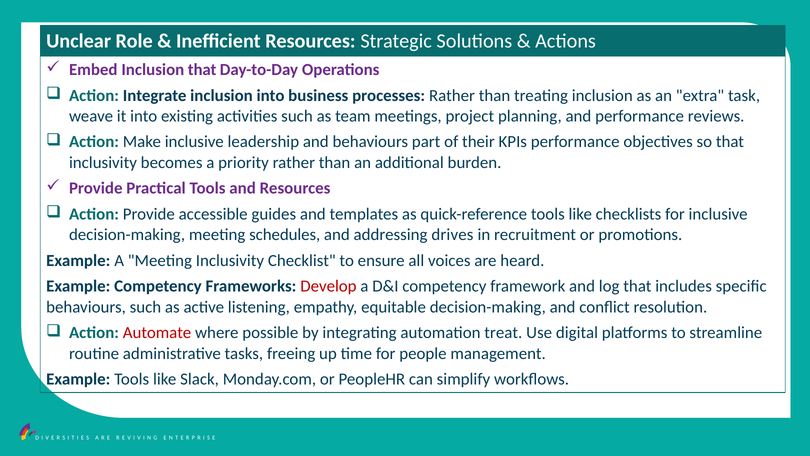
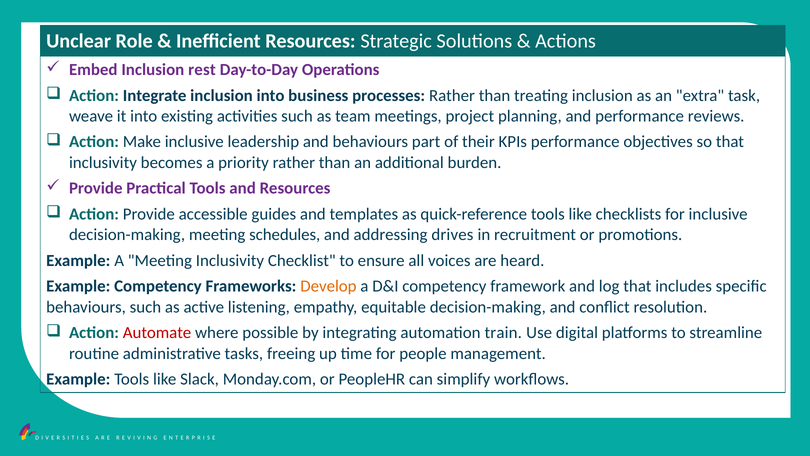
Inclusion that: that -> rest (202, 70)
Develop colour: red -> orange (328, 286)
treat: treat -> train (503, 332)
